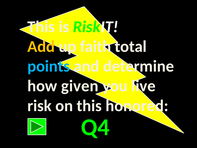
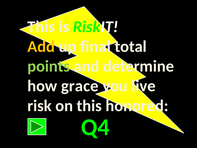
faith: faith -> final (95, 46)
points colour: light blue -> light green (49, 66)
given: given -> grace (80, 86)
